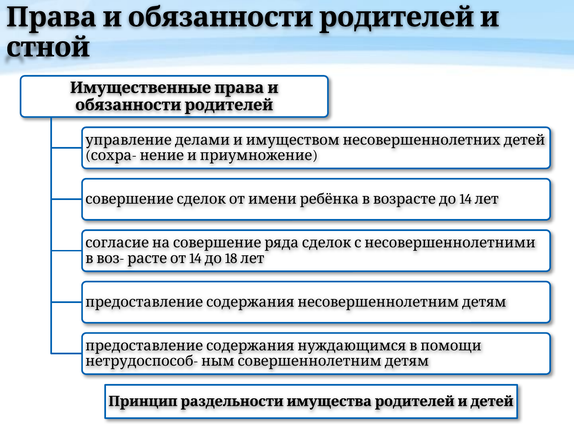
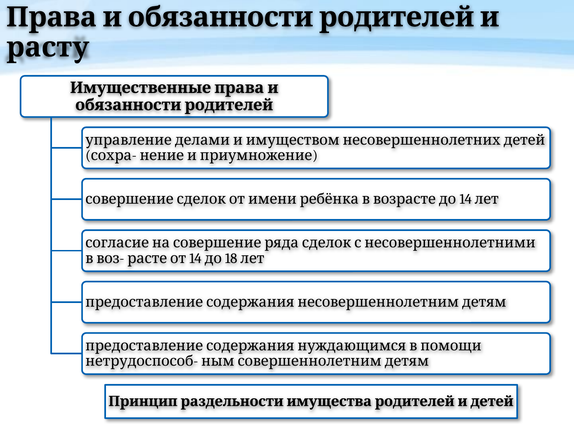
стной: стной -> расту (48, 47)
